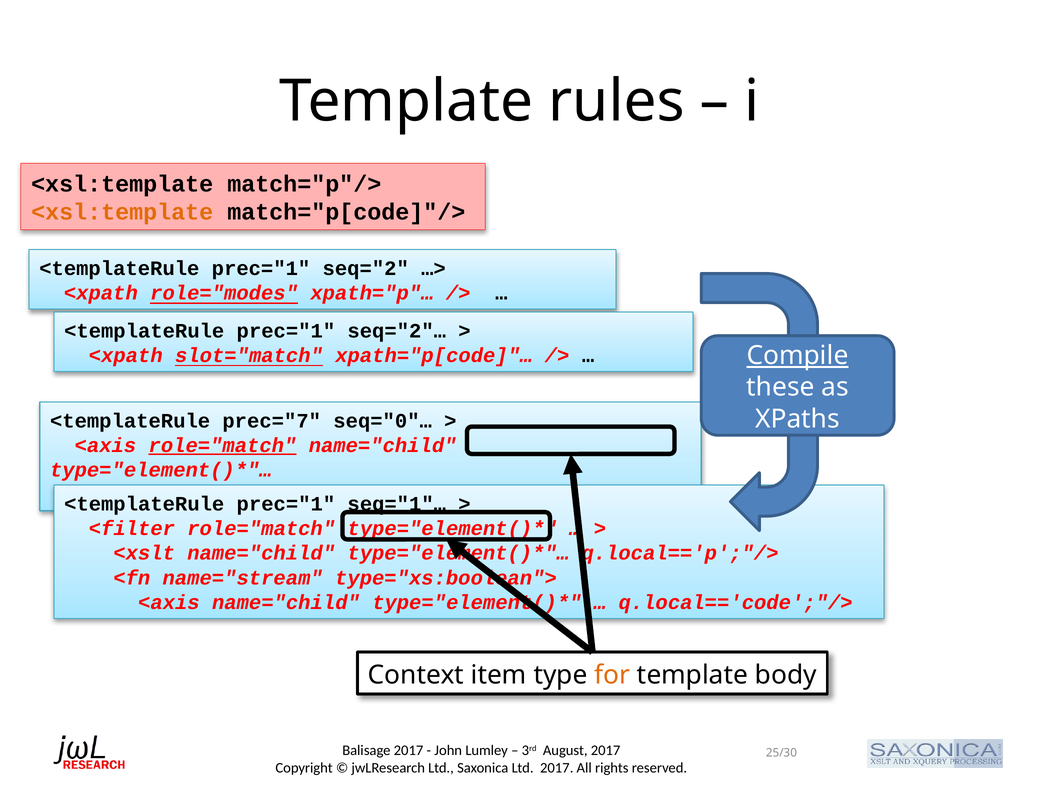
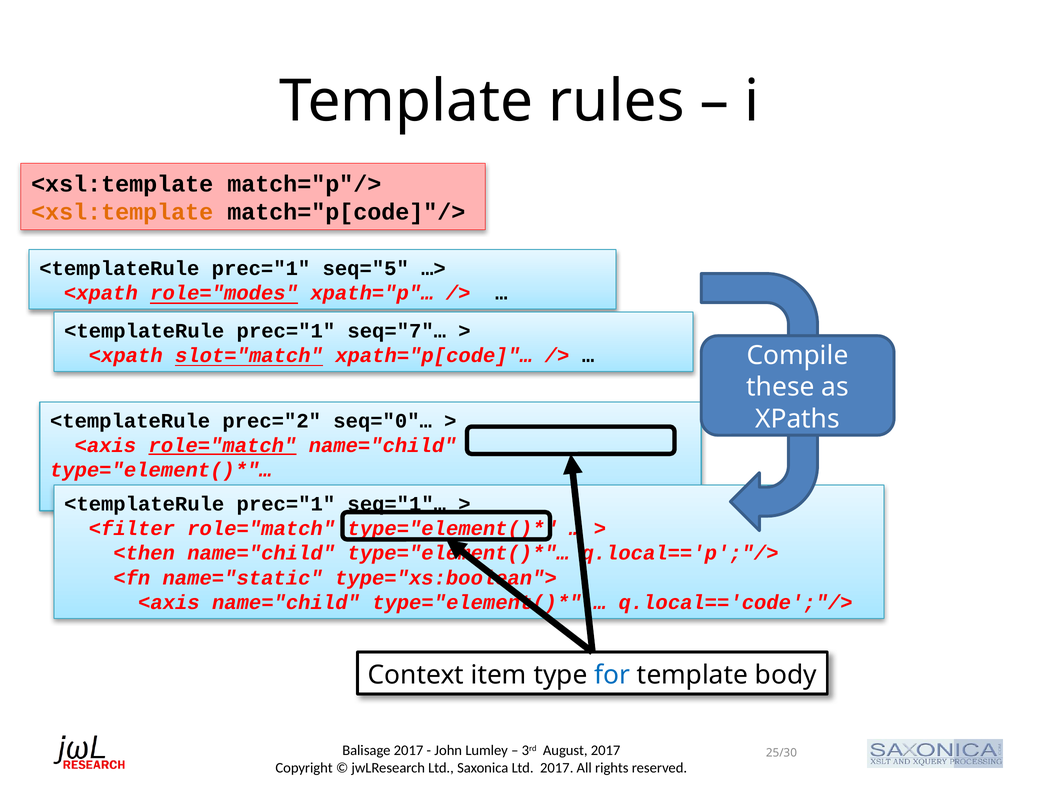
seq="2: seq="2 -> seq="5 (366, 269)
seq="2"…: seq="2"… -> seq="7"… (397, 331)
Compile underline: present -> none (798, 356)
prec="7: prec="7 -> prec="2 (272, 421)
<xslt: <xslt -> <then (144, 554)
name="stream: name="stream -> name="static (243, 578)
for colour: orange -> blue (612, 675)
